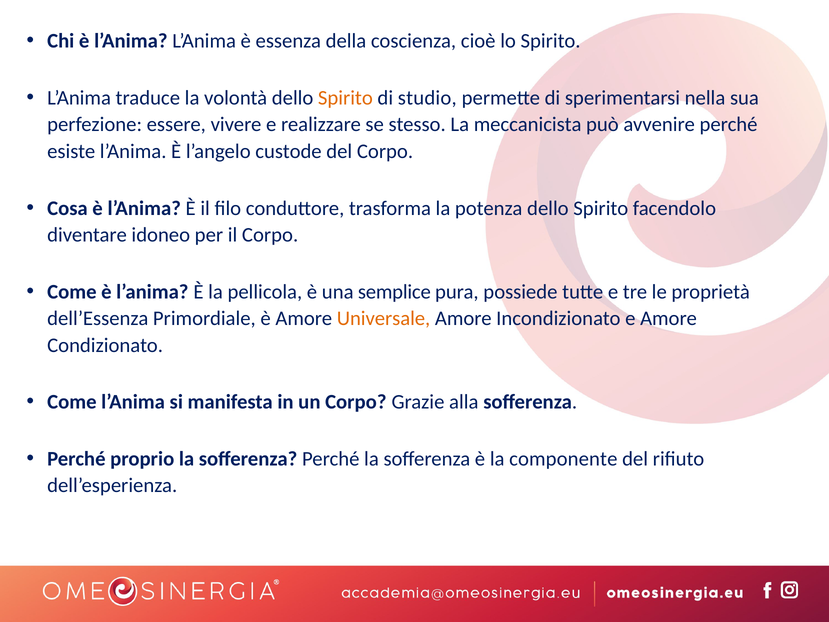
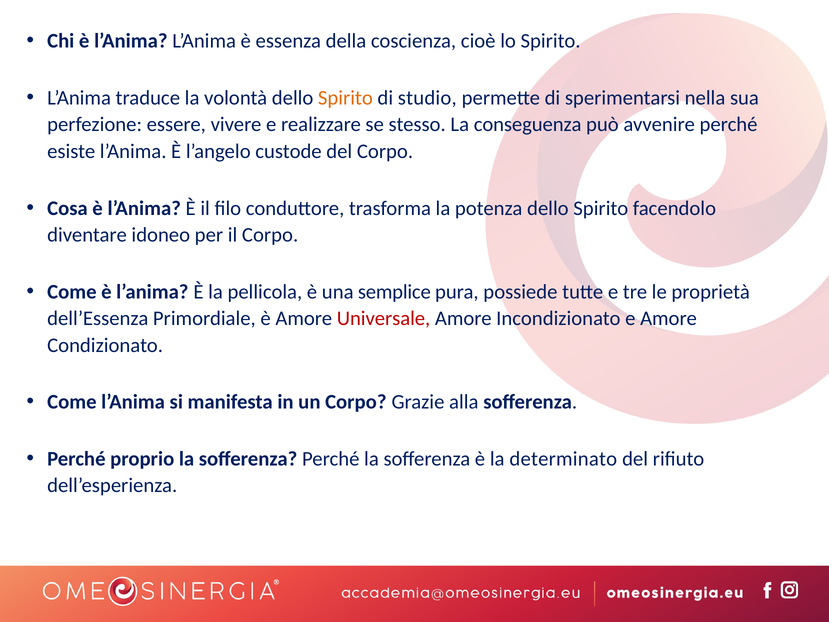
meccanicista: meccanicista -> conseguenza (528, 125)
Universale colour: orange -> red (384, 318)
componente: componente -> determinato (563, 459)
